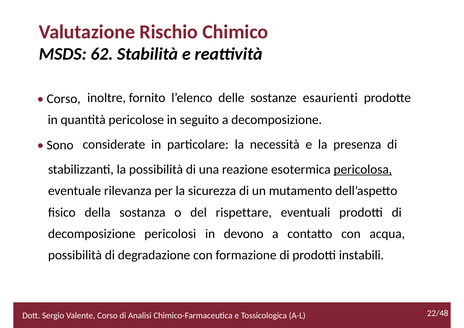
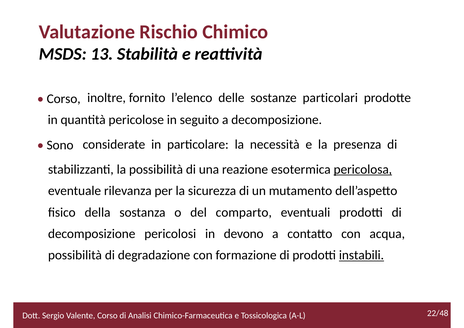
62: 62 -> 13 (102, 54)
esaurienti: esaurienti -> particolari (330, 98)
rispettare: rispettare -> comparto (244, 212)
instabili underline: none -> present (361, 255)
